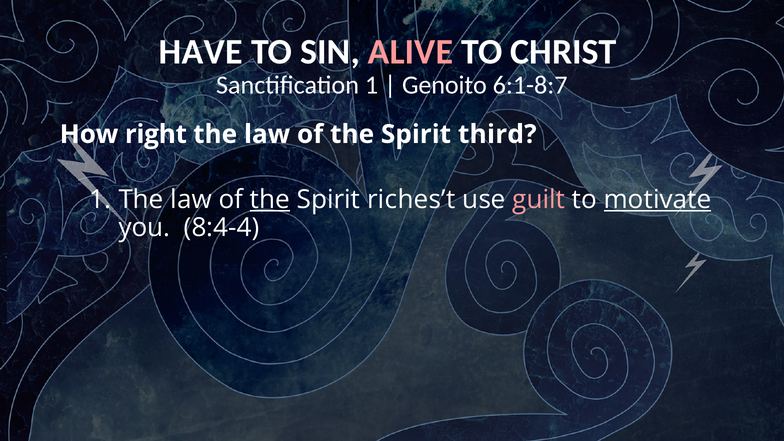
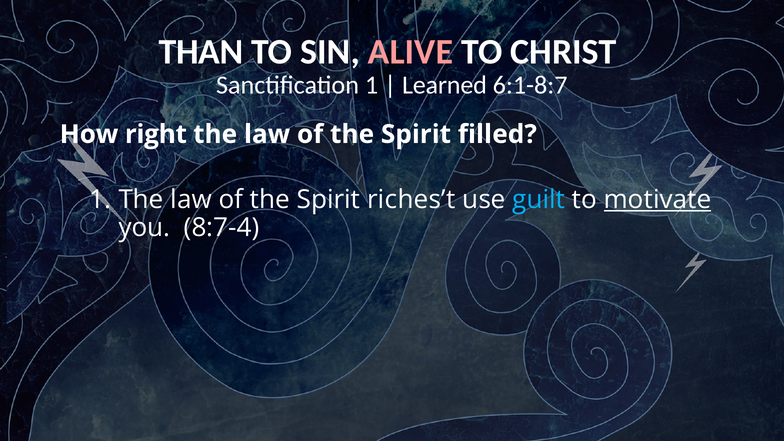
HAVE: HAVE -> THAN (201, 52)
Genoito: Genoito -> Learned (444, 85)
third: third -> filled (497, 134)
the underline: present -> none (270, 199)
guilt colour: pink -> light blue (539, 199)
8:4-4: 8:4-4 -> 8:7-4 (222, 228)
